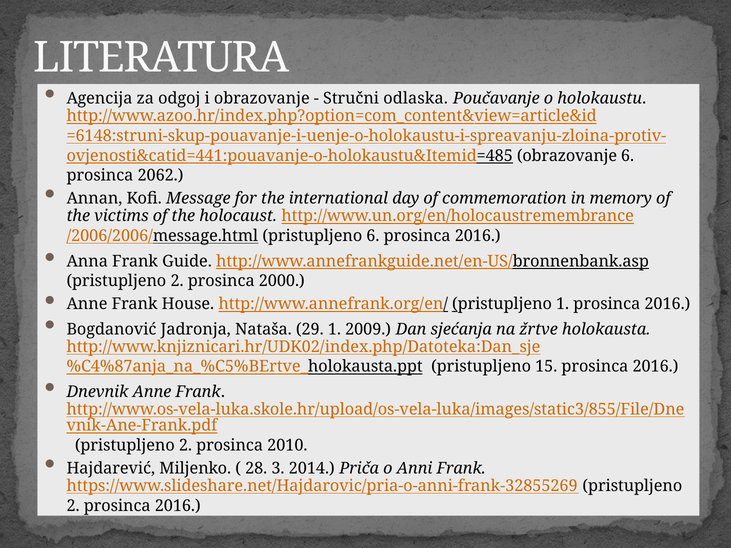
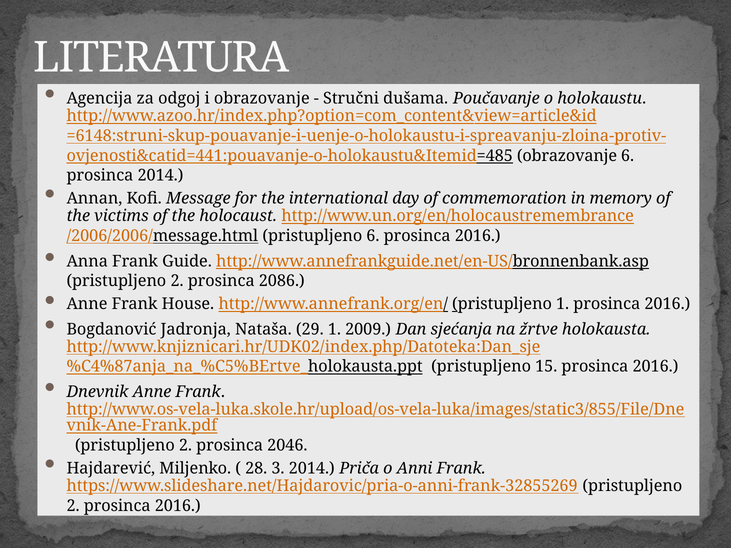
odlaska: odlaska -> dušama (416, 99)
prosinca 2062: 2062 -> 2014 (160, 176)
2000: 2000 -> 2086 (282, 281)
2010: 2010 -> 2046 (287, 446)
